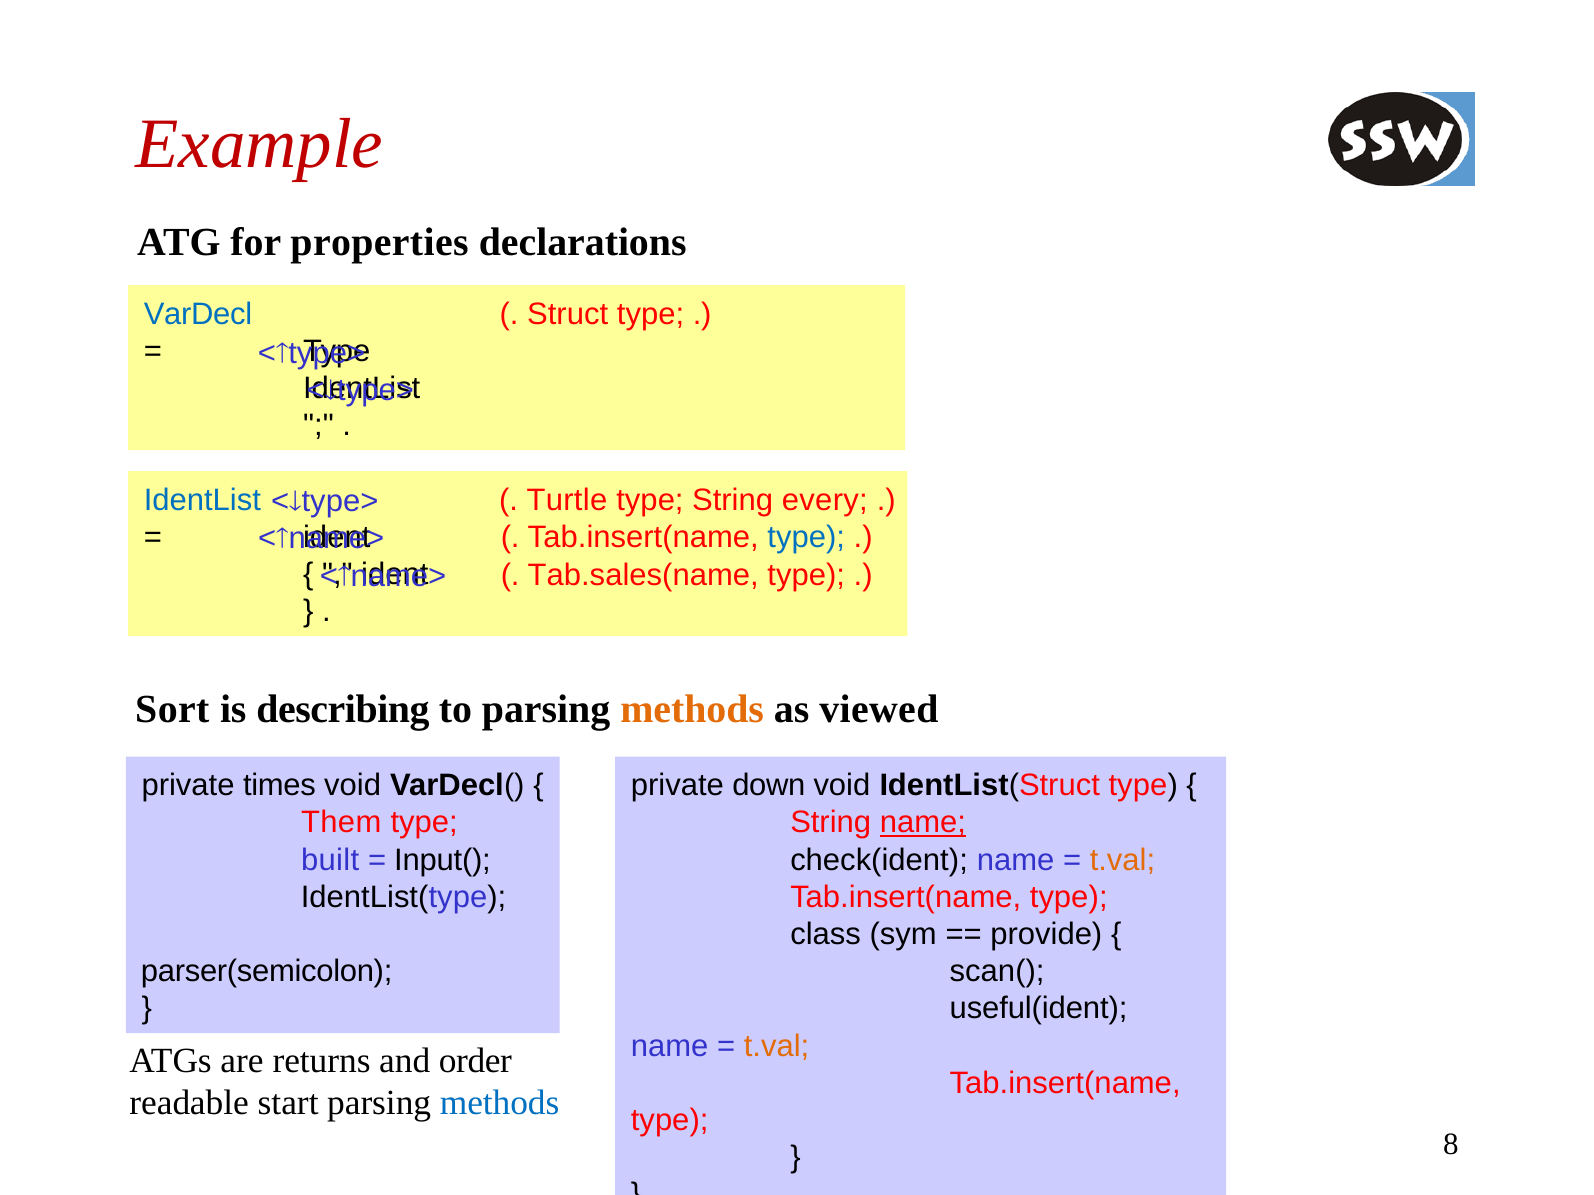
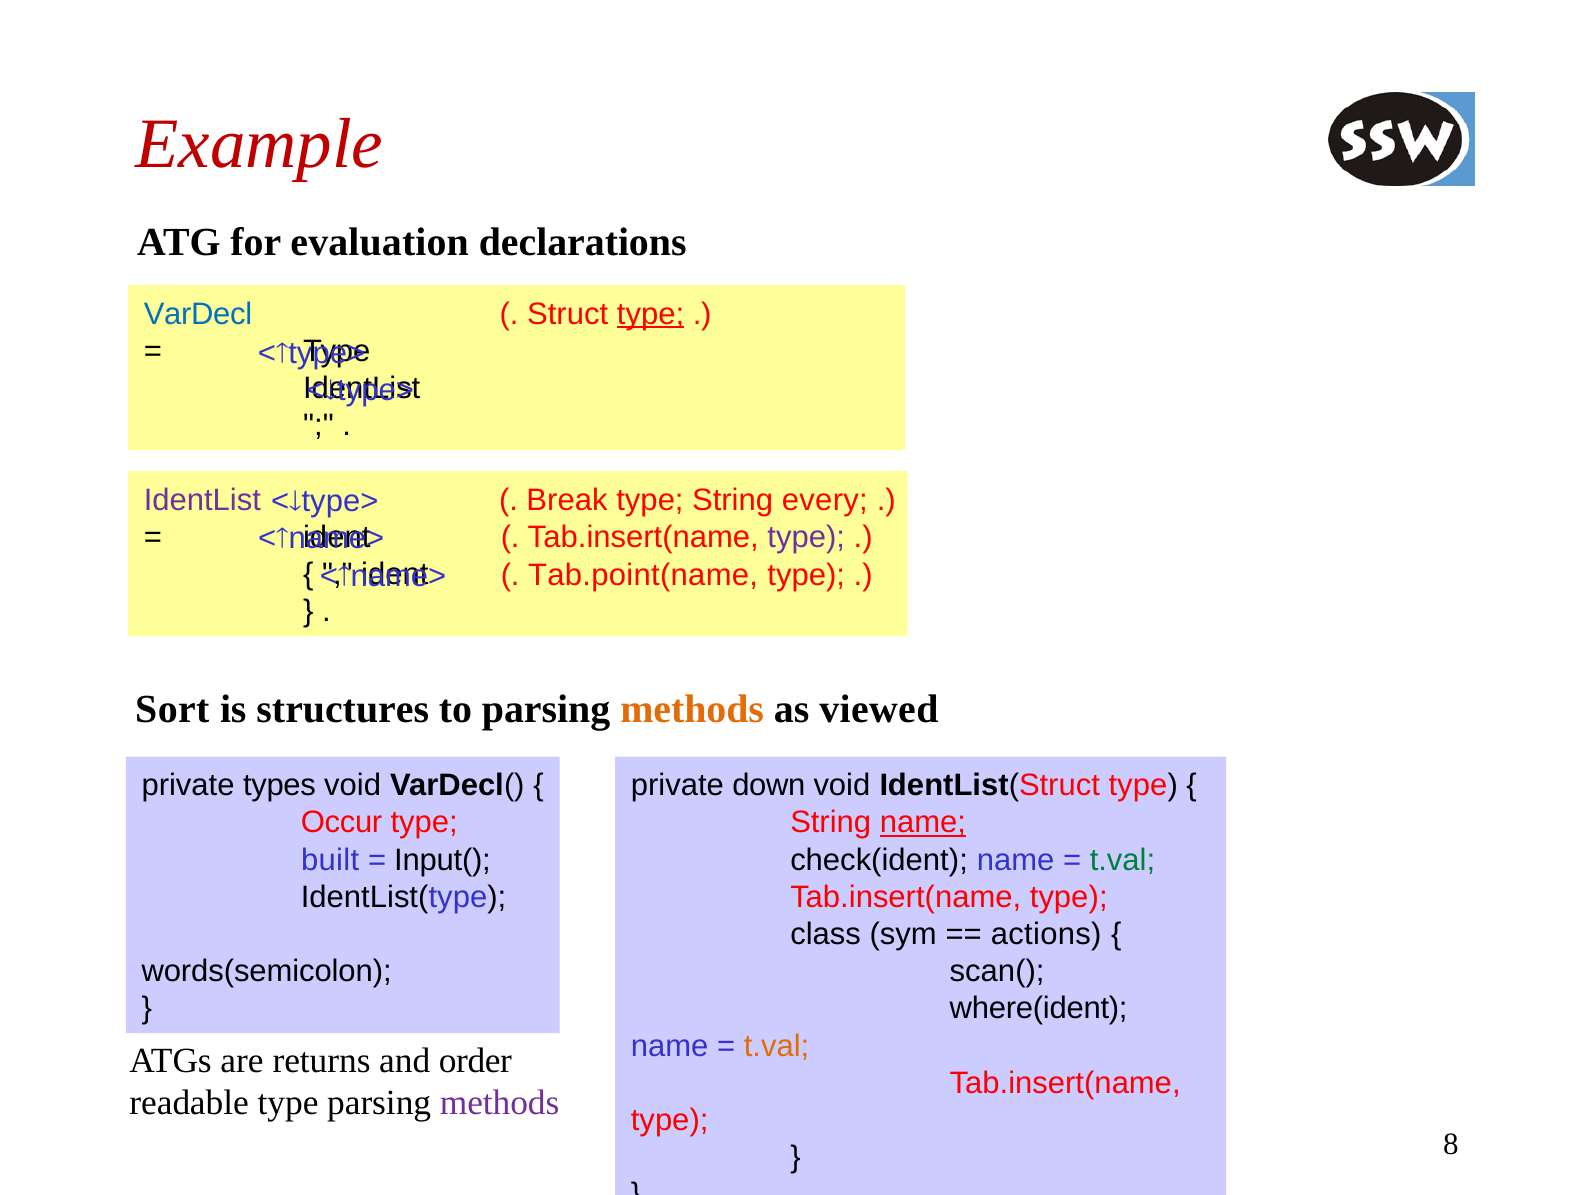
properties: properties -> evaluation (380, 243)
type underline: none -> present (651, 314)
IdentList colour: blue -> purple (202, 500)
Turtle: Turtle -> Break (567, 500)
type colour: blue -> purple (806, 538)
Tab.sales(name: Tab.sales(name -> Tab.point(name (643, 575)
describing: describing -> structures (343, 710)
times: times -> types (279, 786)
Them: Them -> Occur (342, 823)
t.val colour: orange -> green (1122, 860)
provide: provide -> actions (1046, 935)
parser(semicolon: parser(semicolon -> words(semicolon (267, 972)
useful(ident: useful(ident -> where(ident (1039, 1009)
readable start: start -> type (288, 1103)
methods colour: blue -> purple (500, 1103)
